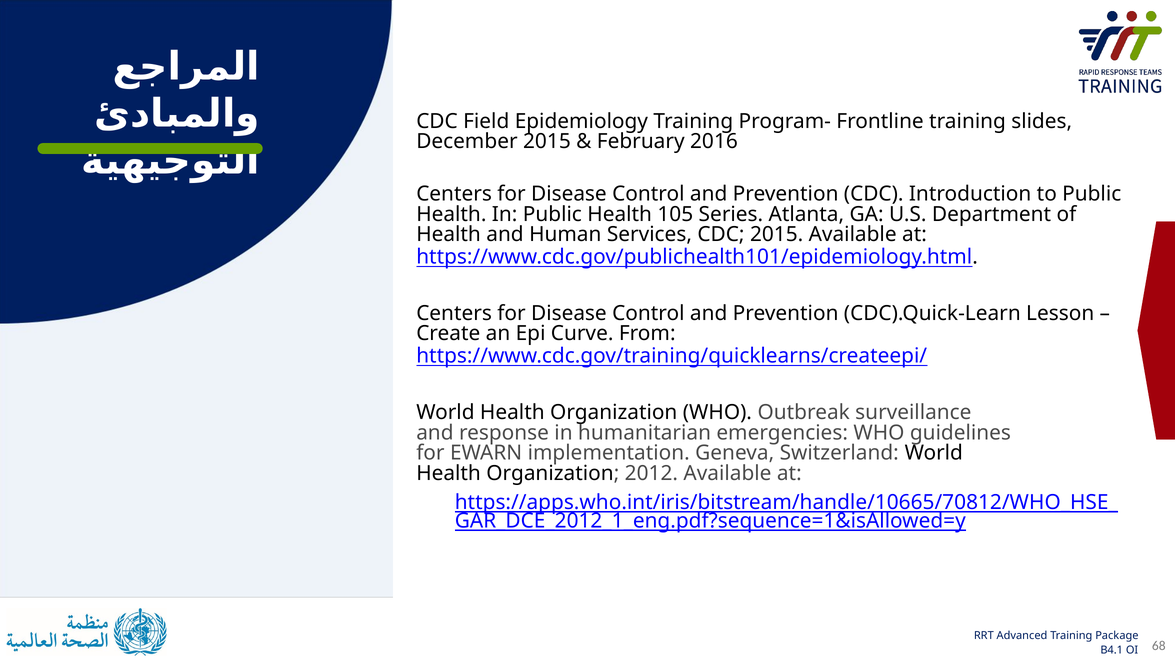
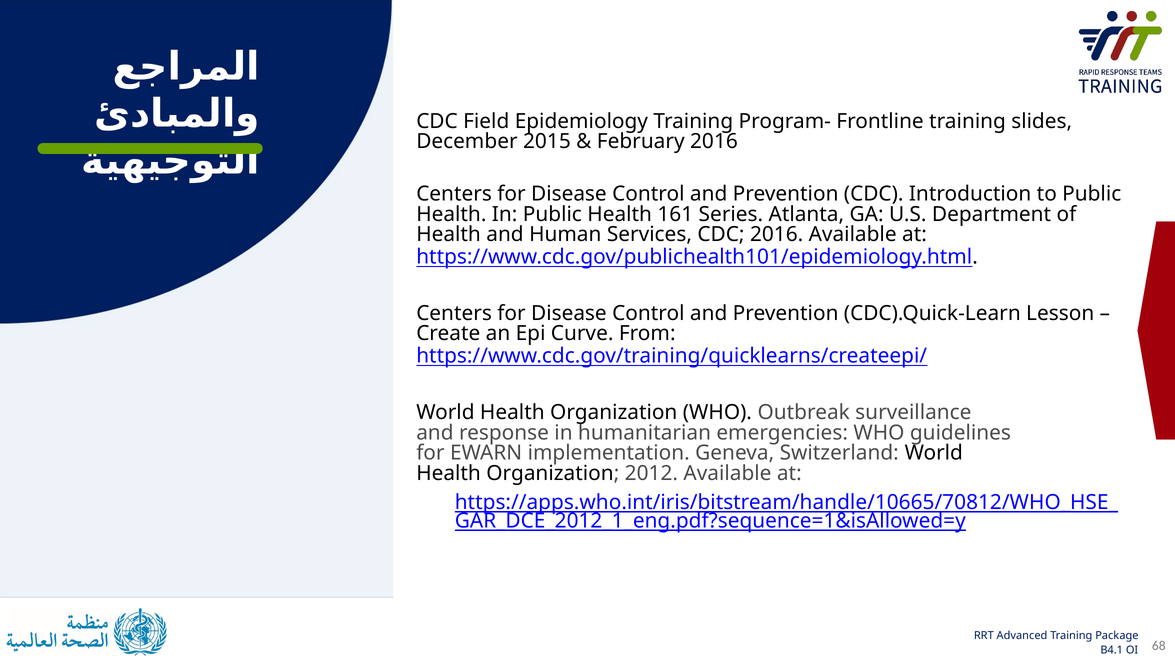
105: 105 -> 161 (675, 214)
CDC 2015: 2015 -> 2016 (777, 234)
